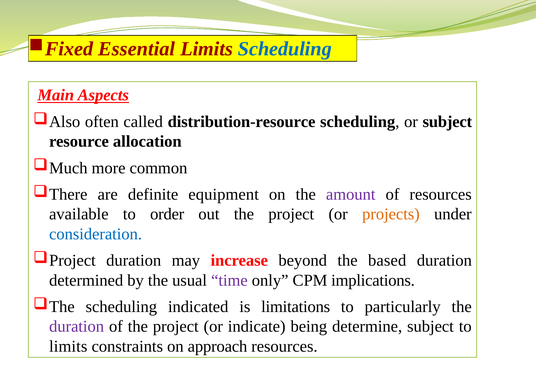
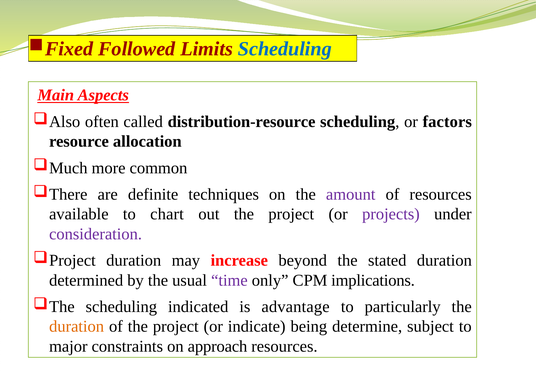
Essential: Essential -> Followed (137, 49)
or subject: subject -> factors (447, 122)
equipment: equipment -> techniques (224, 194)
order: order -> chart (167, 214)
projects colour: orange -> purple (391, 214)
consideration colour: blue -> purple (96, 234)
based: based -> stated (387, 261)
limitations: limitations -> advantage (296, 307)
duration colour: purple -> orange (77, 327)
limits: limits -> major (68, 346)
